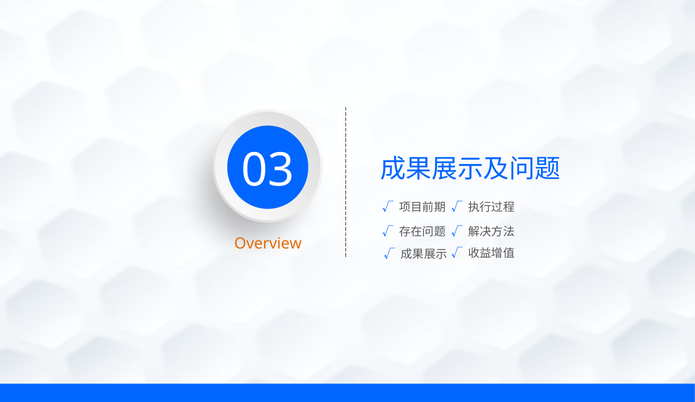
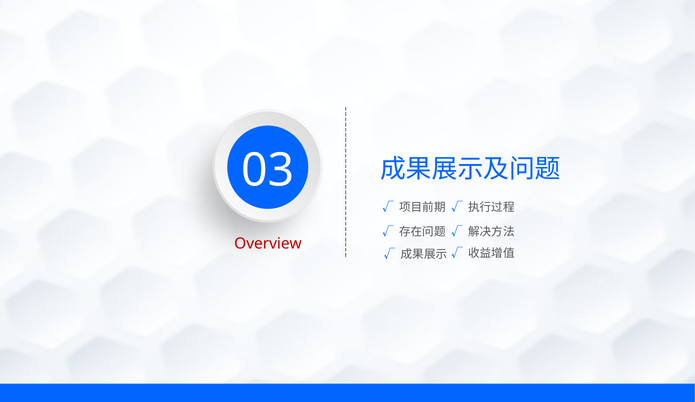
Overview colour: orange -> red (268, 244)
